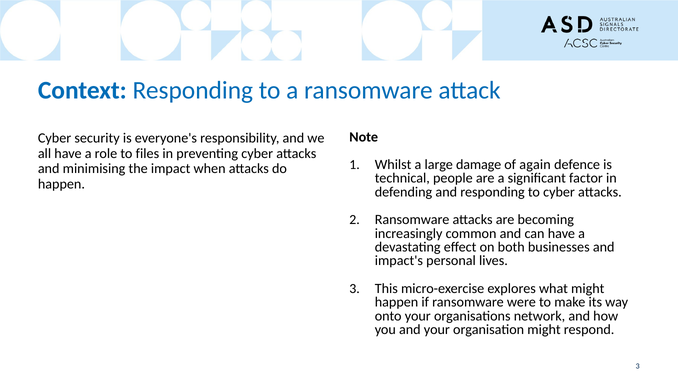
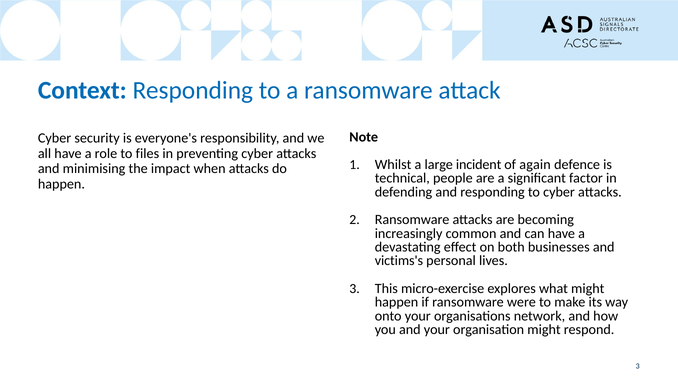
damage: damage -> incident (479, 165)
impact's: impact's -> victims's (399, 261)
